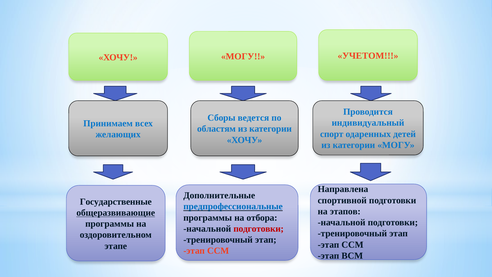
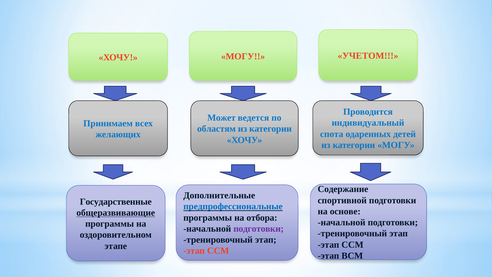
Сборы: Сборы -> Может (222, 118)
спорт: спорт -> спота (332, 134)
Направлена: Направлена -> Содержание (343, 189)
этапов: этапов -> основе (345, 211)
подготовки colour: red -> purple (259, 229)
